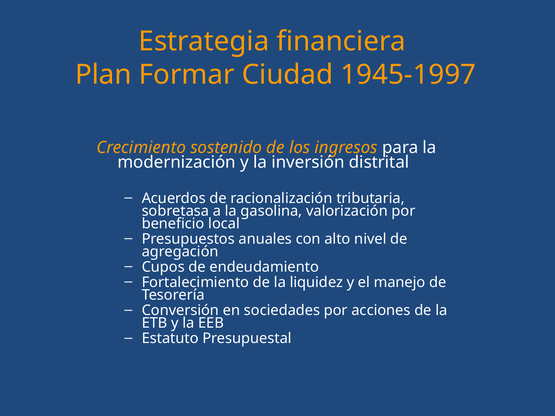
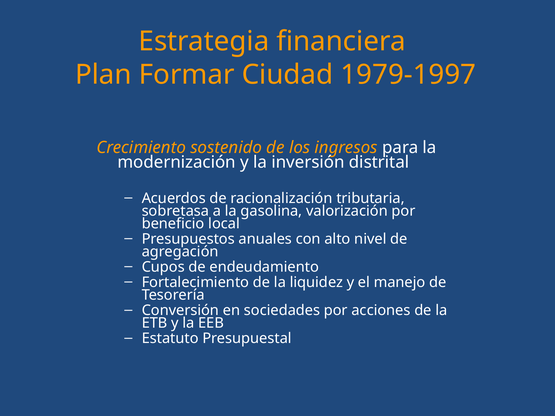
1945-1997: 1945-1997 -> 1979-1997 (408, 75)
